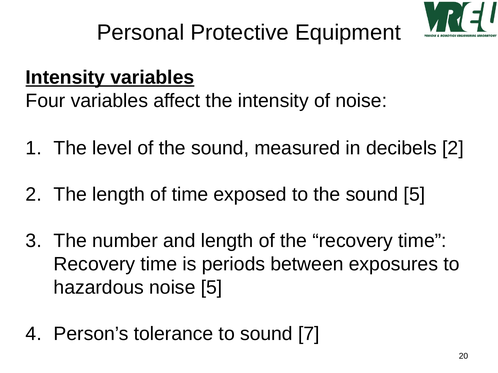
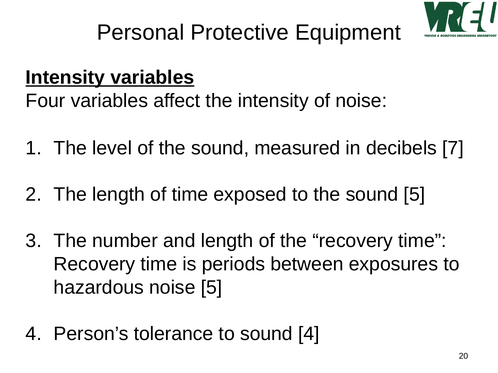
decibels 2: 2 -> 7 (453, 148)
sound 7: 7 -> 4 (309, 334)
